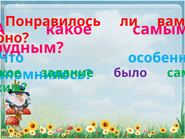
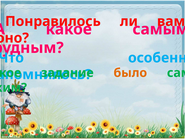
было colour: purple -> orange (130, 73)
